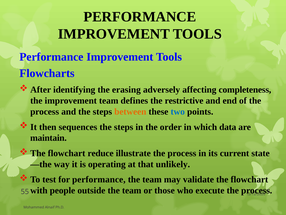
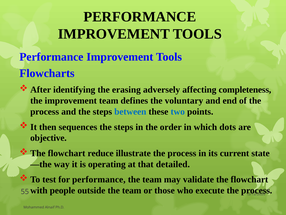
restrictive: restrictive -> voluntary (184, 100)
between colour: orange -> blue (130, 111)
data: data -> dots (228, 127)
maintain: maintain -> objective (48, 138)
unlikely: unlikely -> detailed (173, 164)
